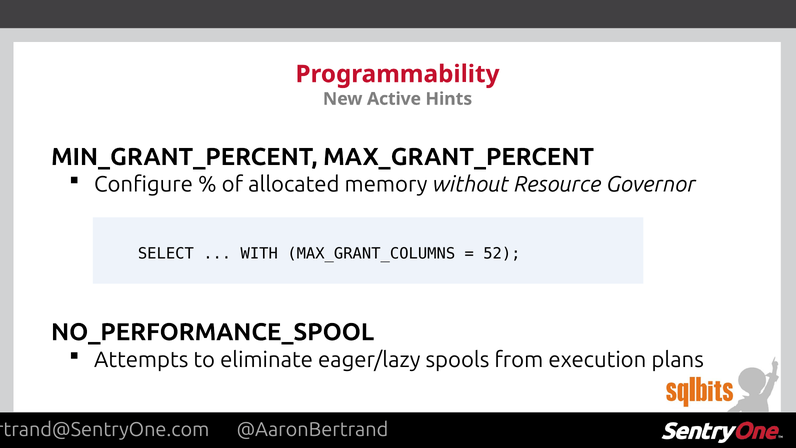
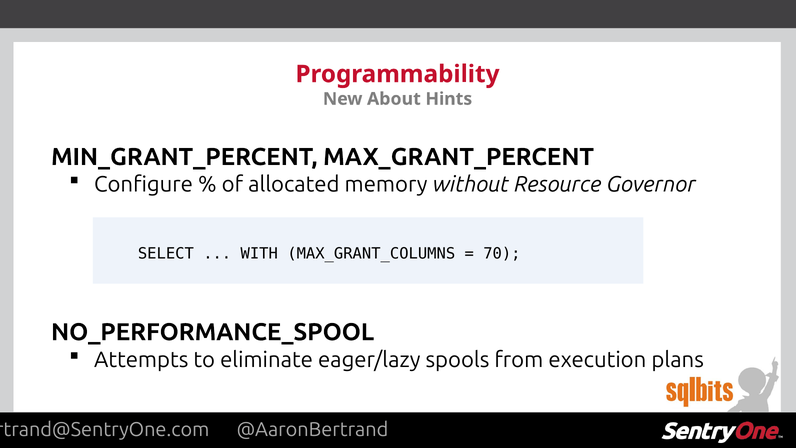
Active: Active -> About (394, 99)
52: 52 -> 70 (502, 253)
